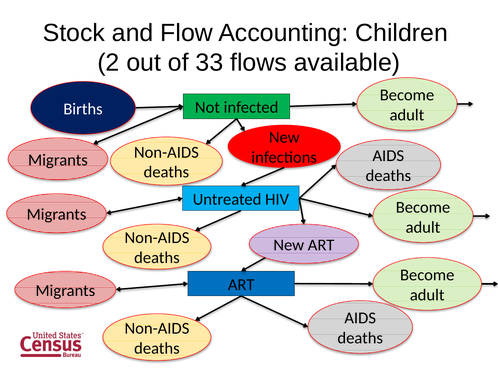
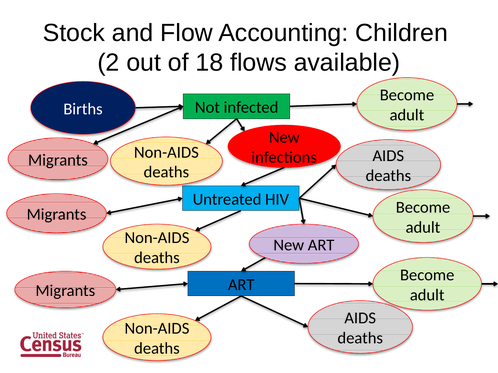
33: 33 -> 18 (209, 63)
